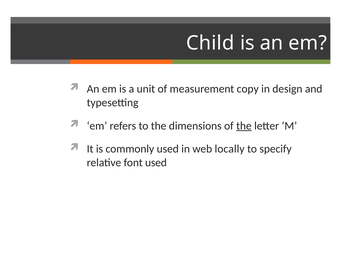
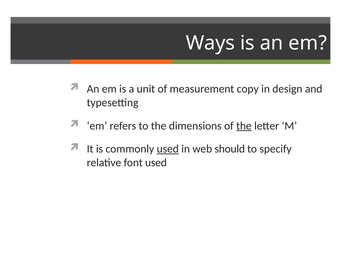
Child: Child -> Ways (210, 43)
used underline: none -> present (168, 149)
locally: locally -> should (230, 149)
